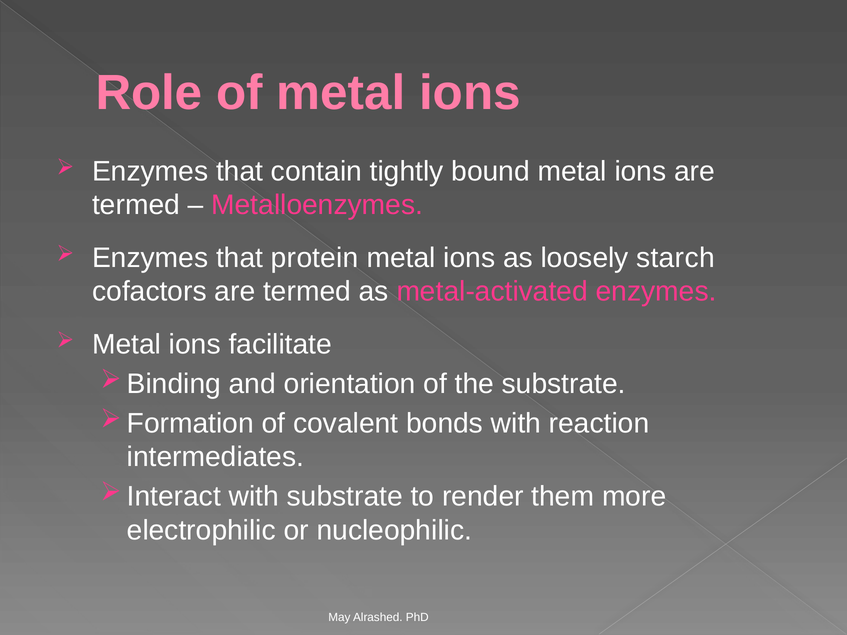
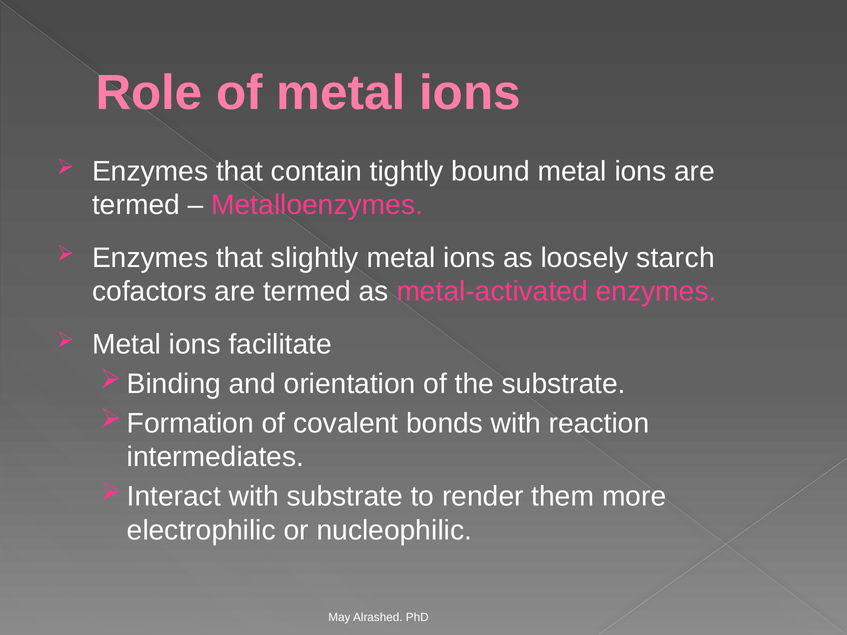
protein: protein -> slightly (315, 258)
